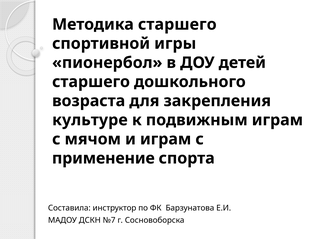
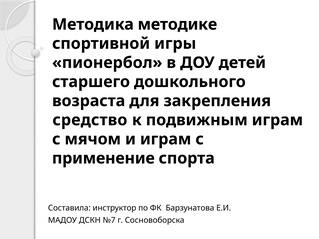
Методика старшего: старшего -> методике (177, 24)
культуре: культуре -> средство (90, 120)
